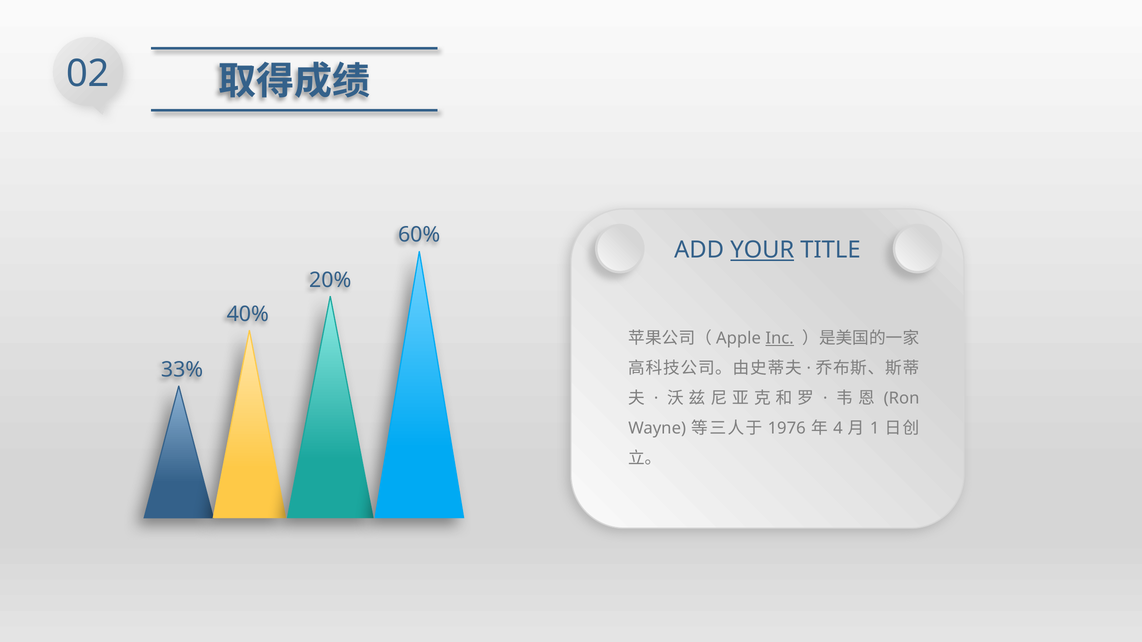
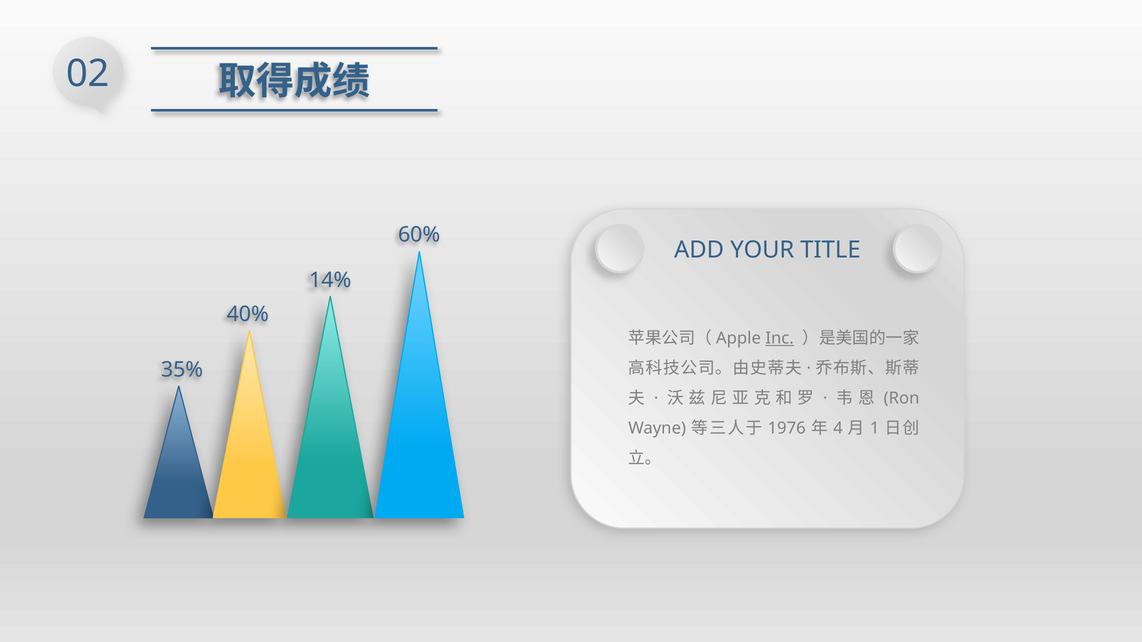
YOUR underline: present -> none (762, 250)
20%: 20% -> 14% (330, 280)
33%: 33% -> 35% (182, 370)
